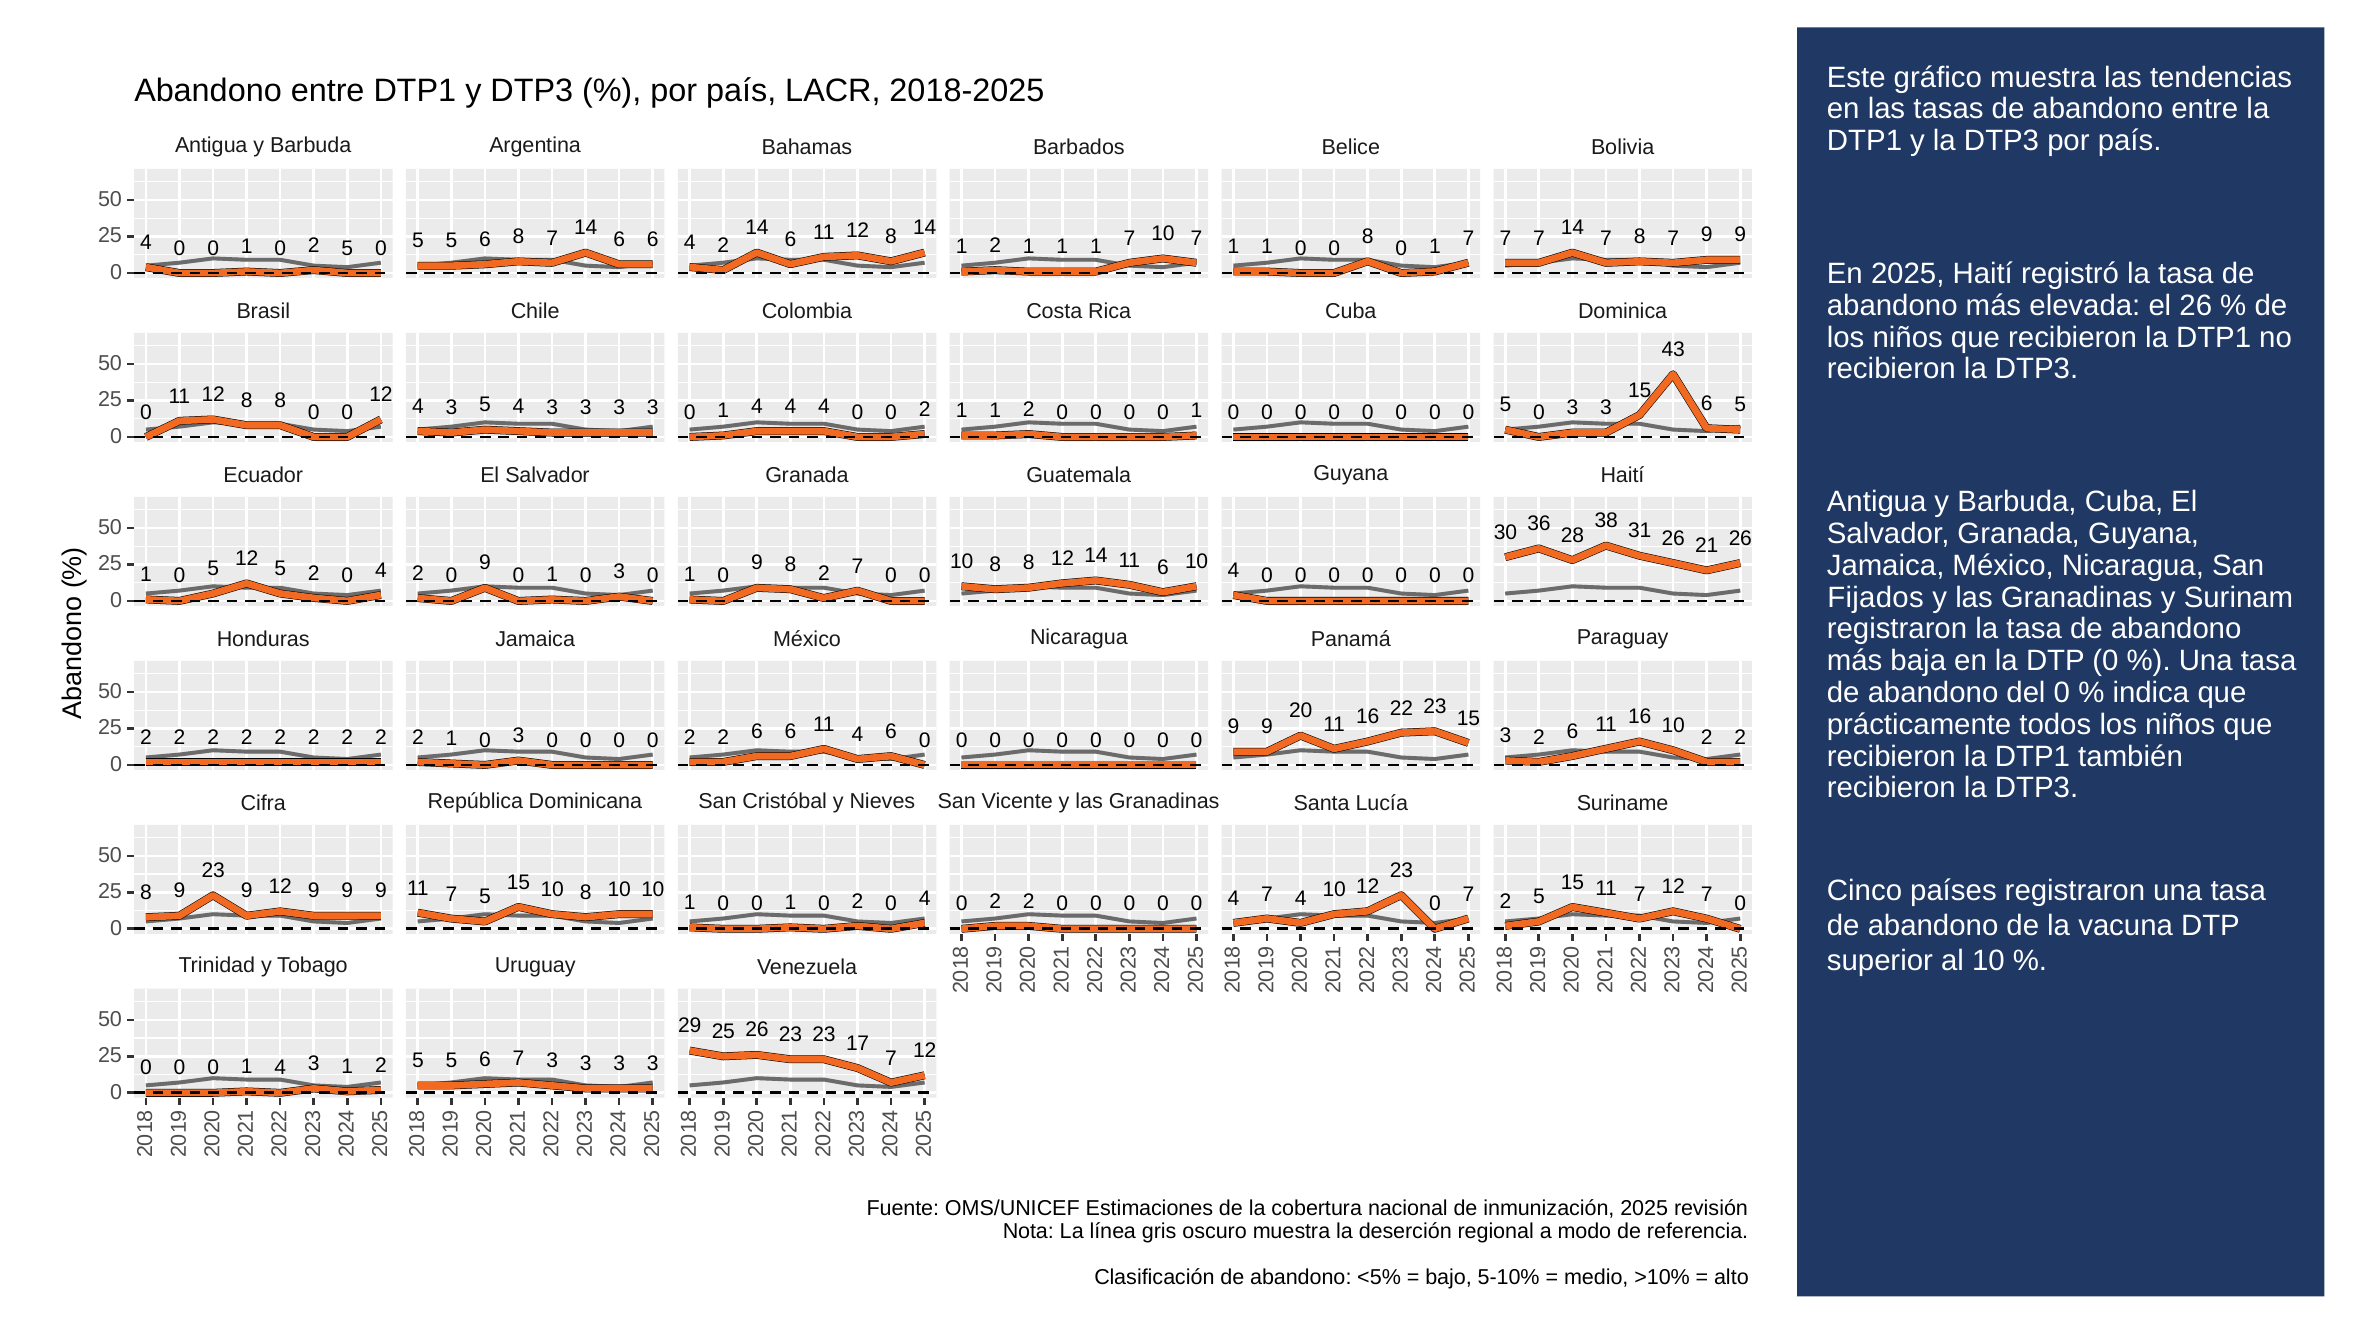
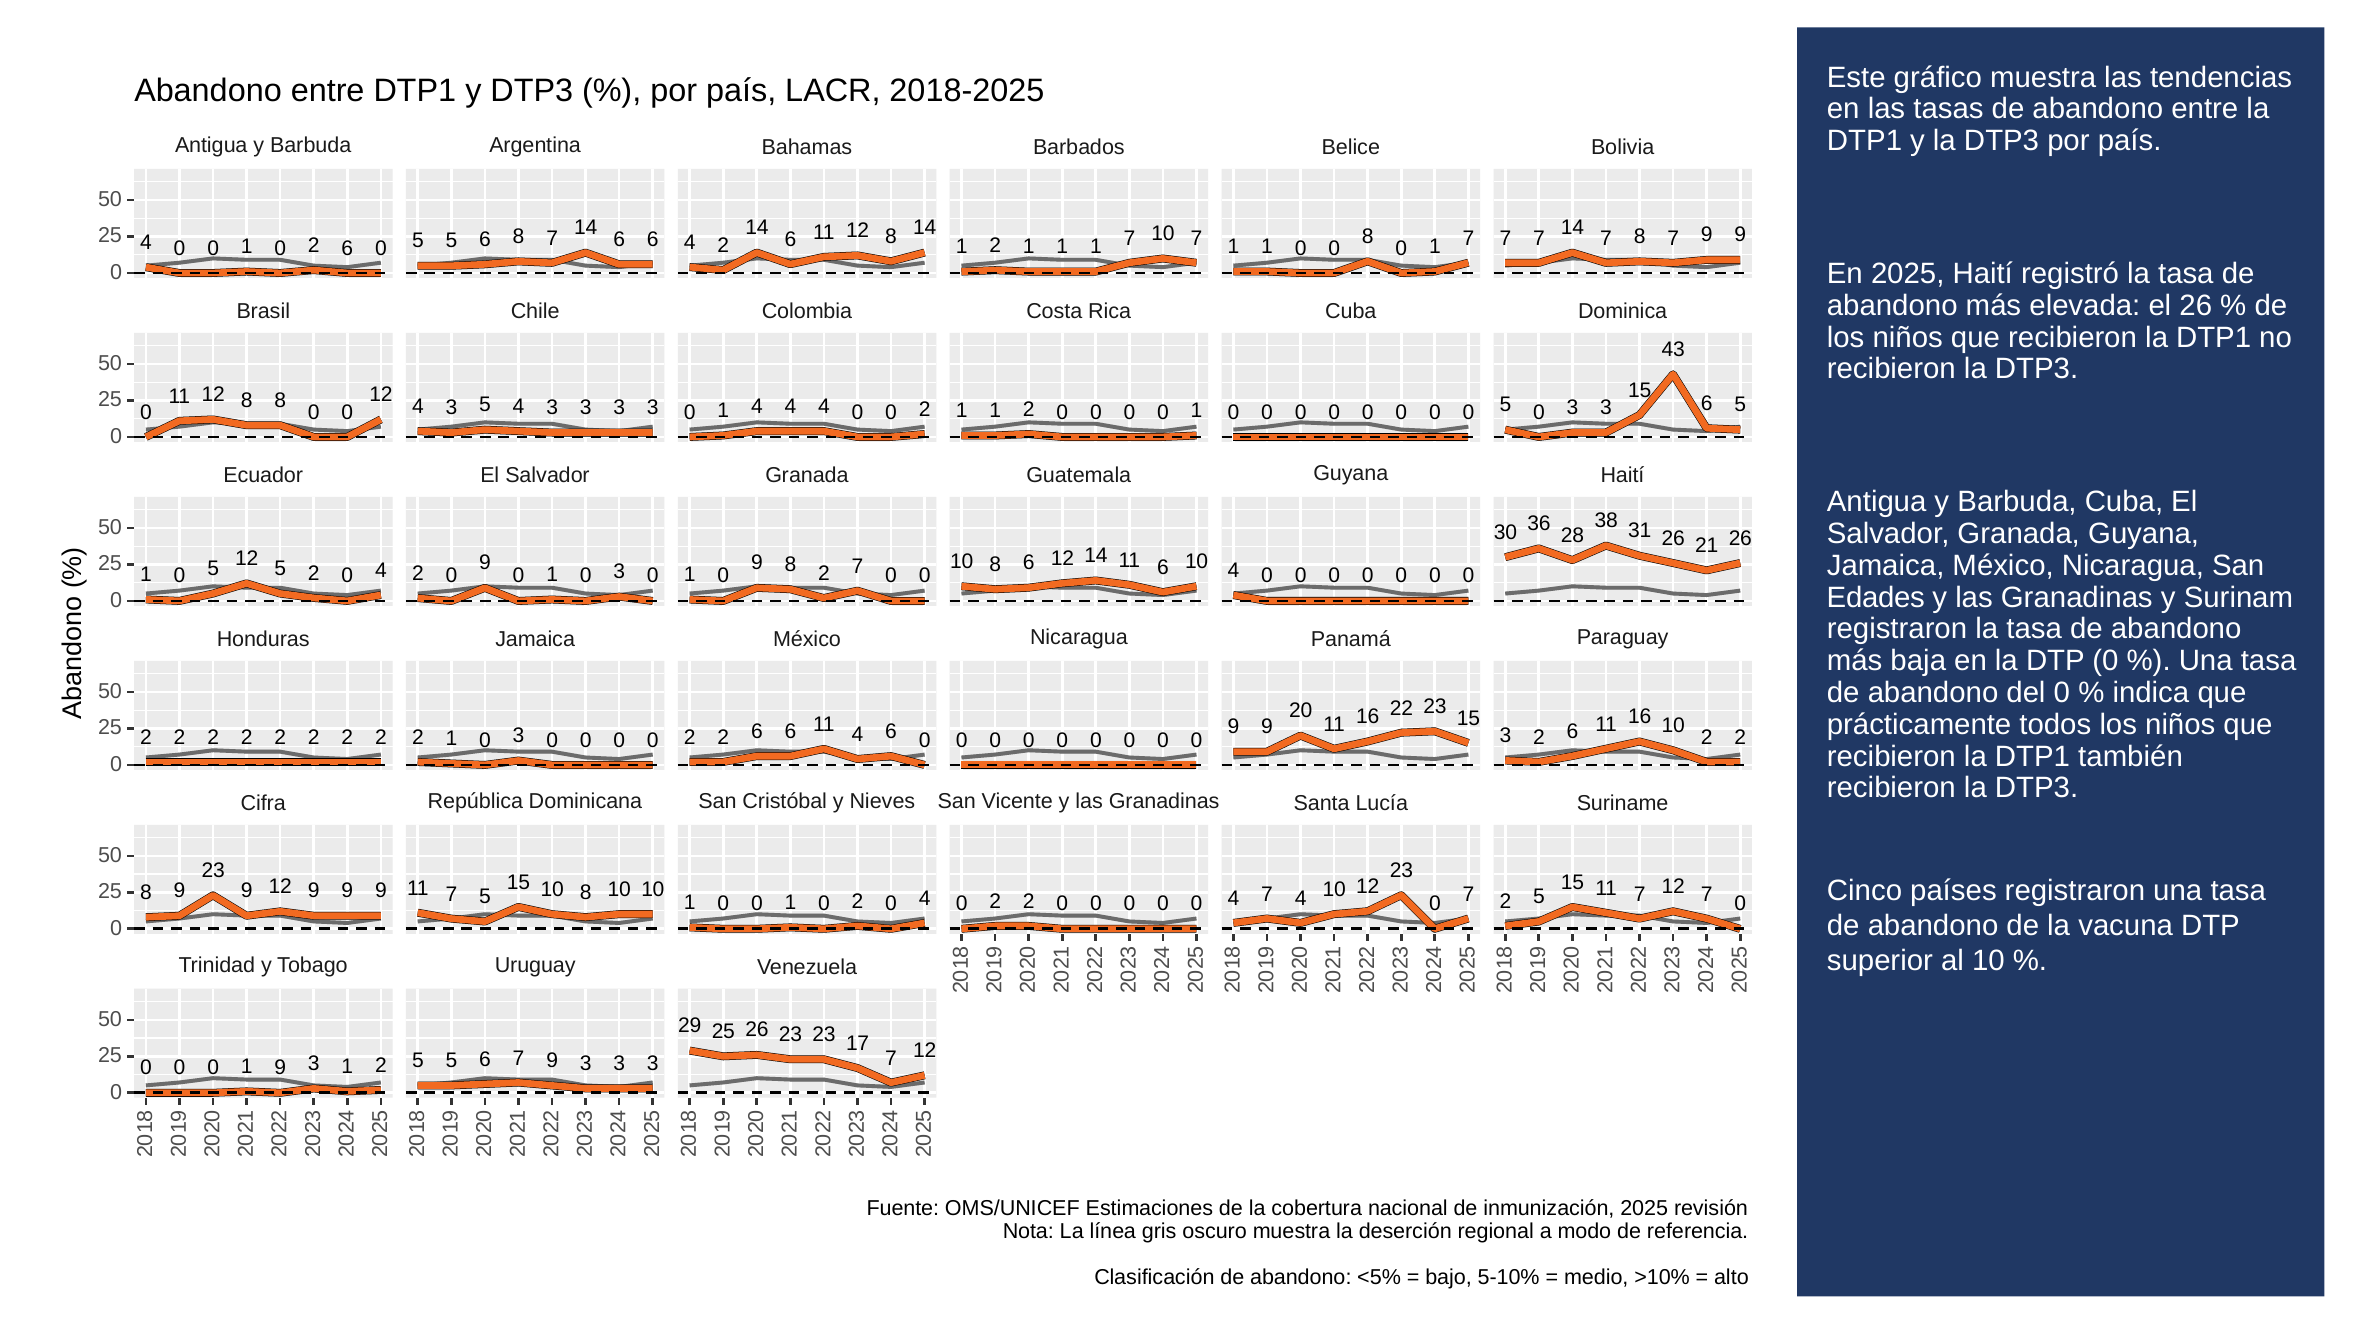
1 0 2 5: 5 -> 6 (347, 248)
10 8 8: 8 -> 6 (1029, 563)
Fijados: Fijados -> Edades (1876, 598)
6 7 3: 3 -> 9 (552, 1061)
0 0 1 4: 4 -> 9 (280, 1068)
